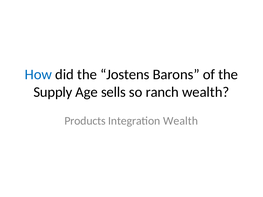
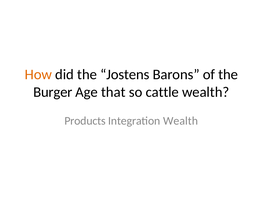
How colour: blue -> orange (38, 75)
Supply: Supply -> Burger (53, 92)
sells: sells -> that (113, 92)
ranch: ranch -> cattle (162, 92)
